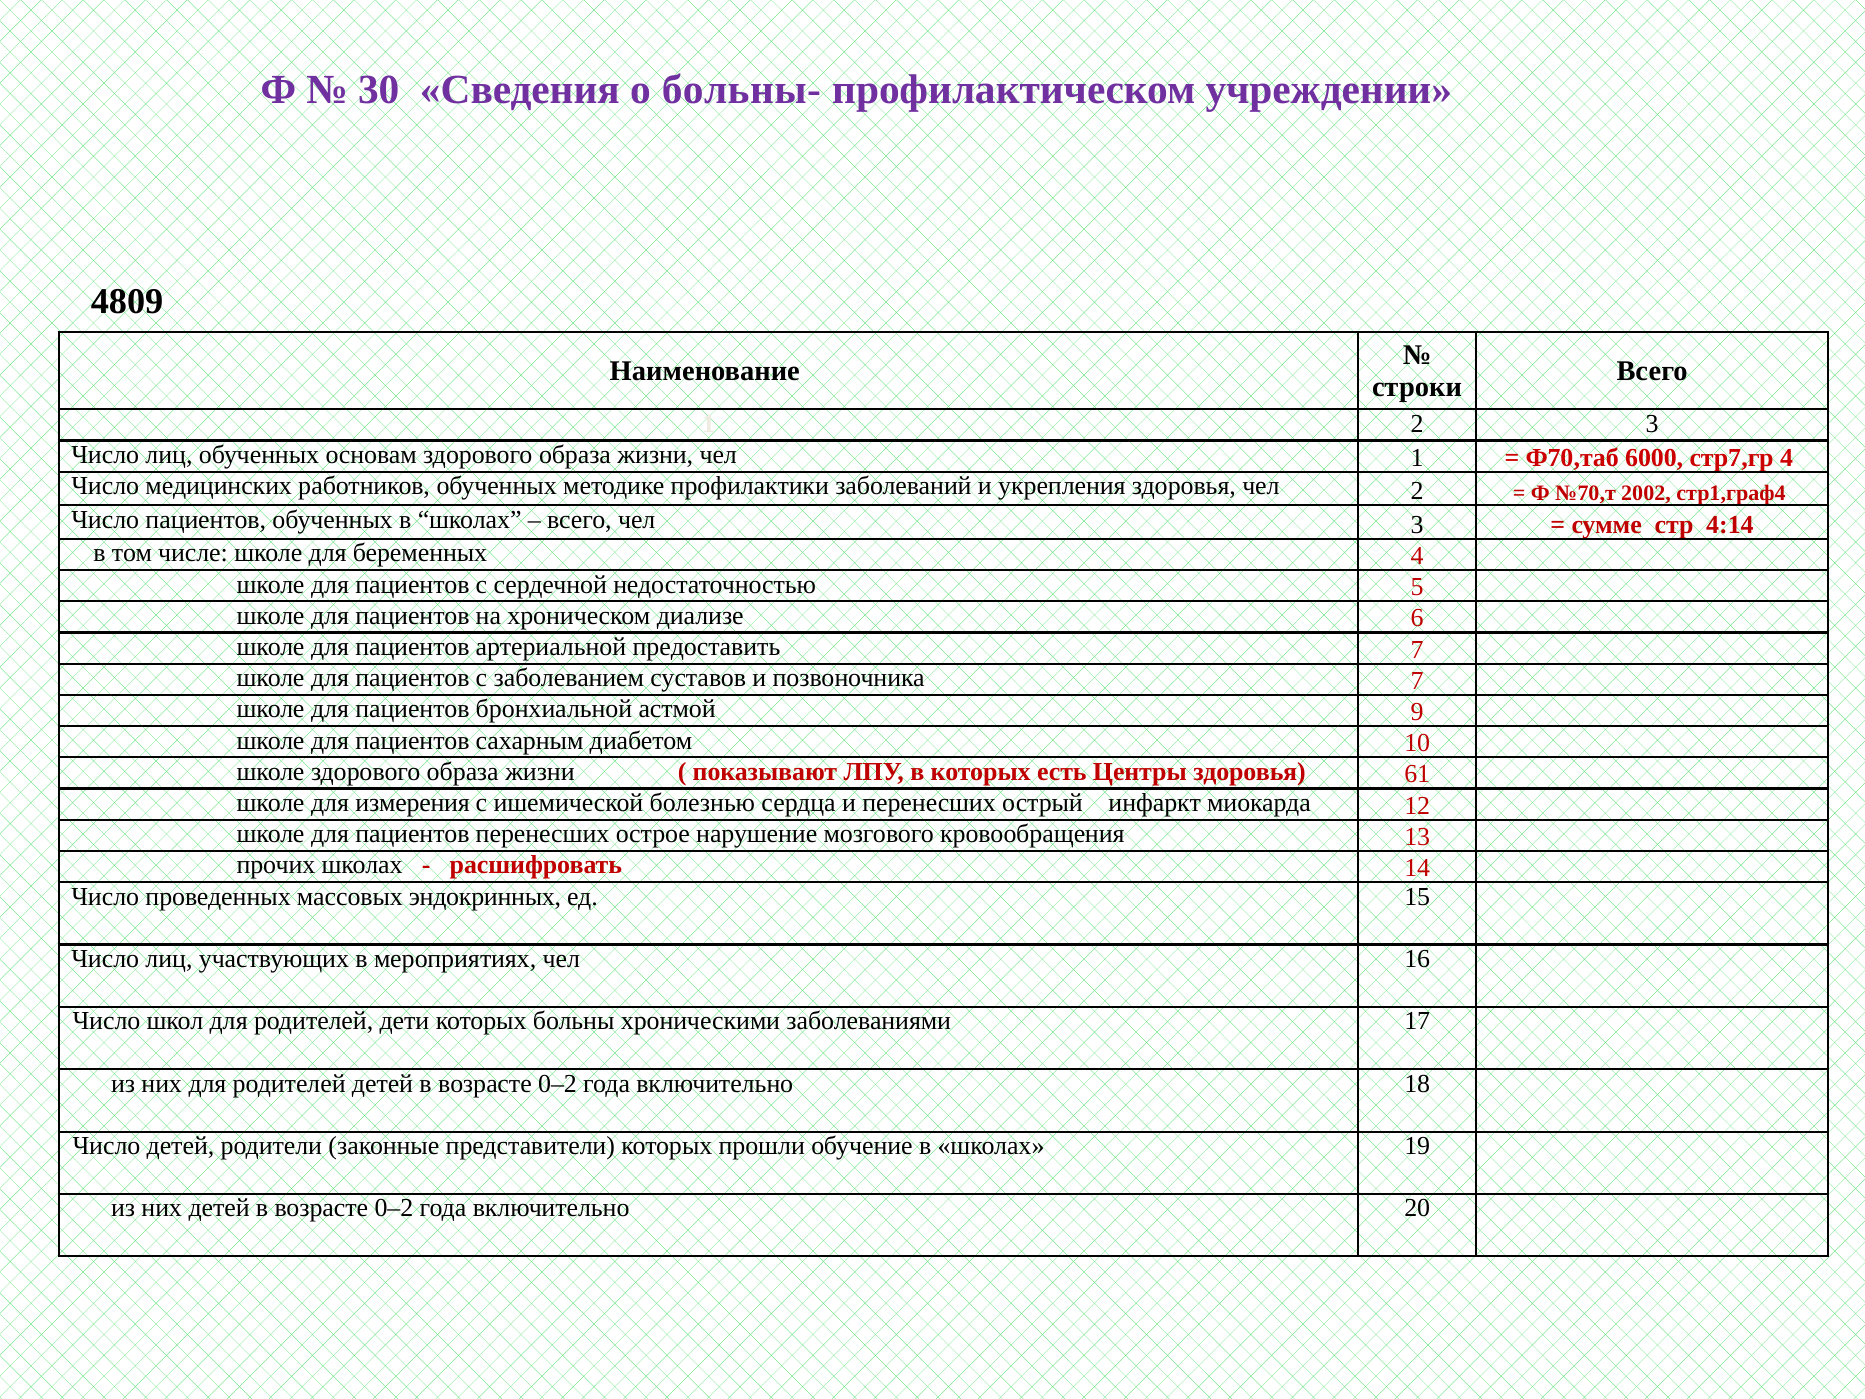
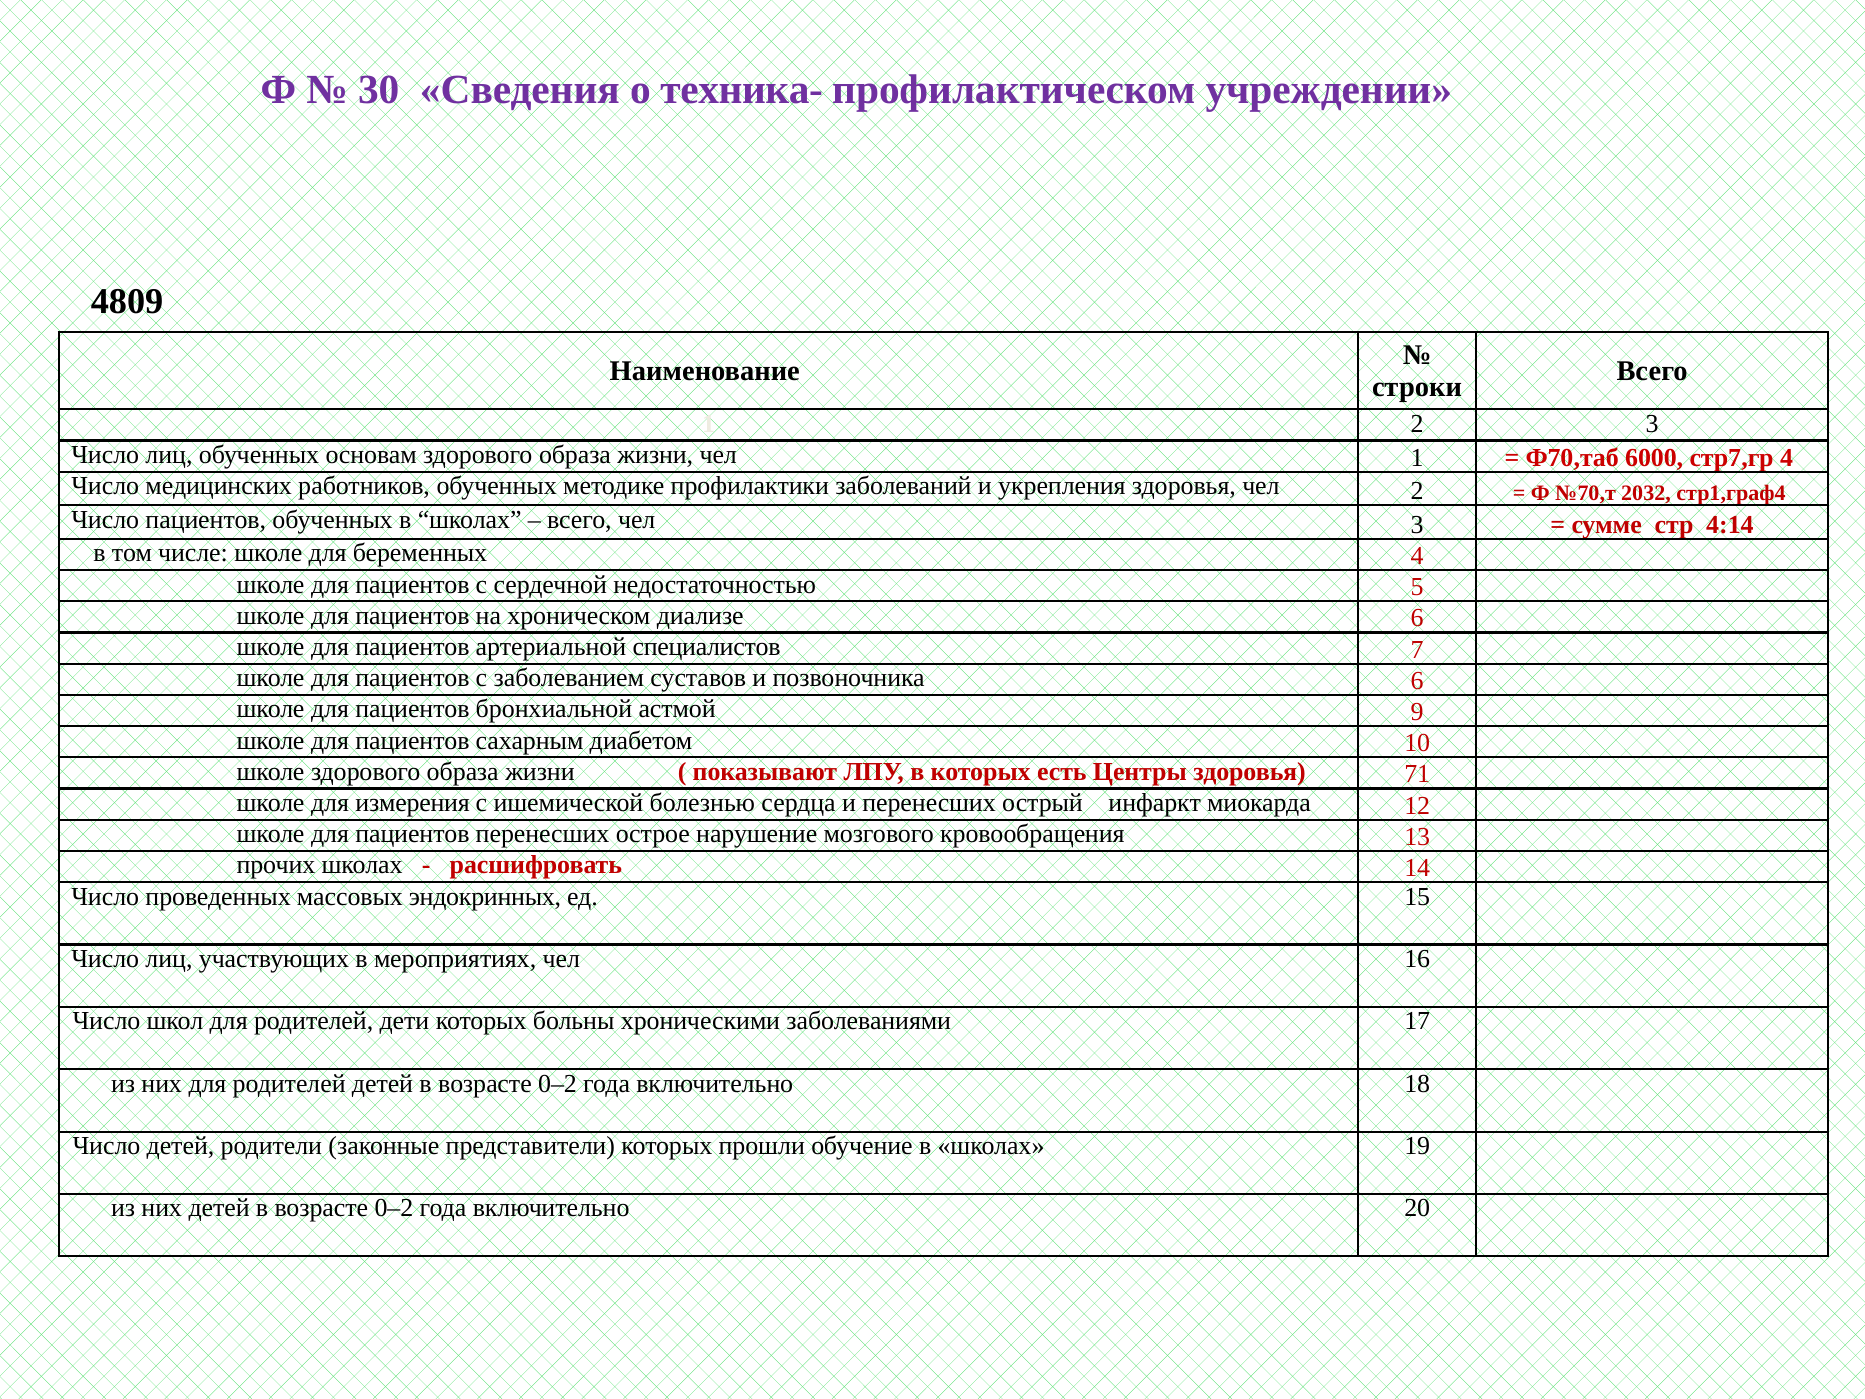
больны-: больны- -> техника- (742, 90)
2002: 2002 -> 2032 (1646, 493)
предоставить: предоставить -> специалистов (707, 647)
позвоночника 7: 7 -> 6 (1417, 681)
61: 61 -> 71 (1417, 774)
